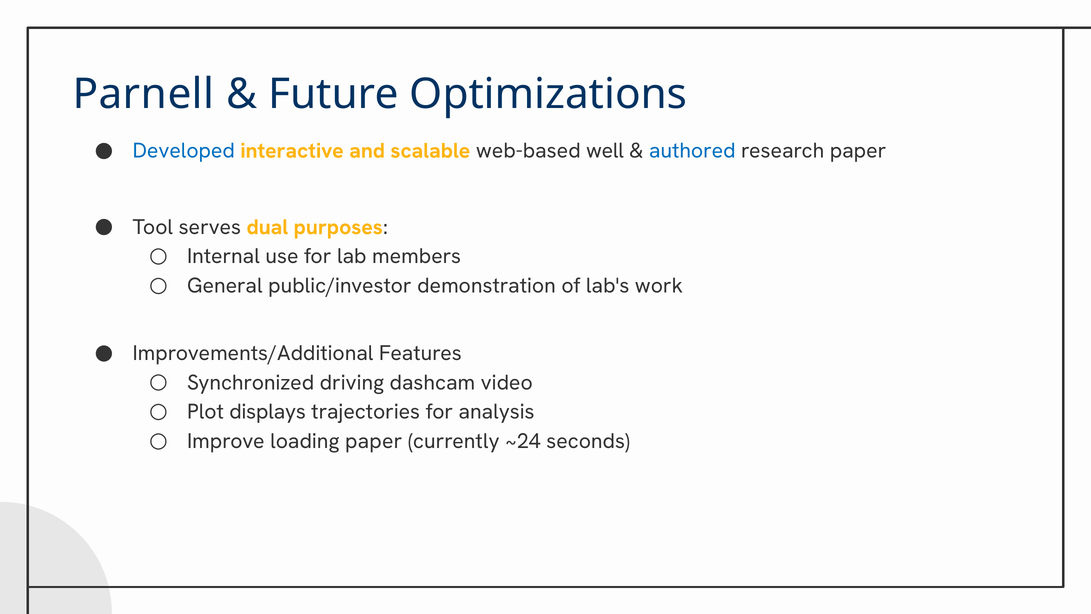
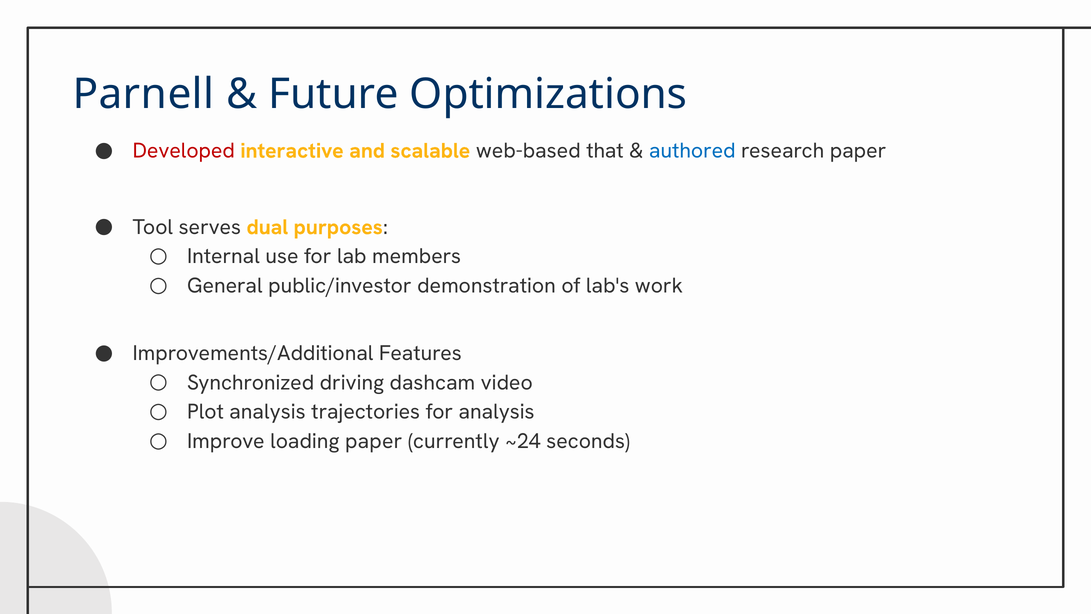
Developed colour: blue -> red (184, 151)
well: well -> that (605, 151)
Plot displays: displays -> analysis (267, 412)
